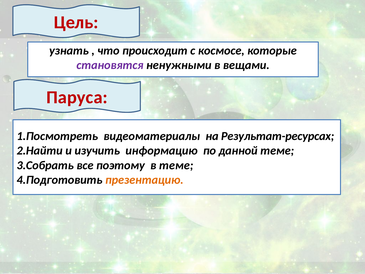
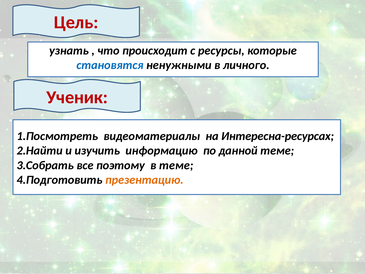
космосе: космосе -> ресурсы (221, 50)
становятся colour: purple -> blue (110, 65)
вещами: вещами -> личного (246, 65)
Паруса: Паруса -> Ученик (77, 97)
Результат-ресурсах: Результат-ресурсах -> Интересна-ресурсах (278, 136)
